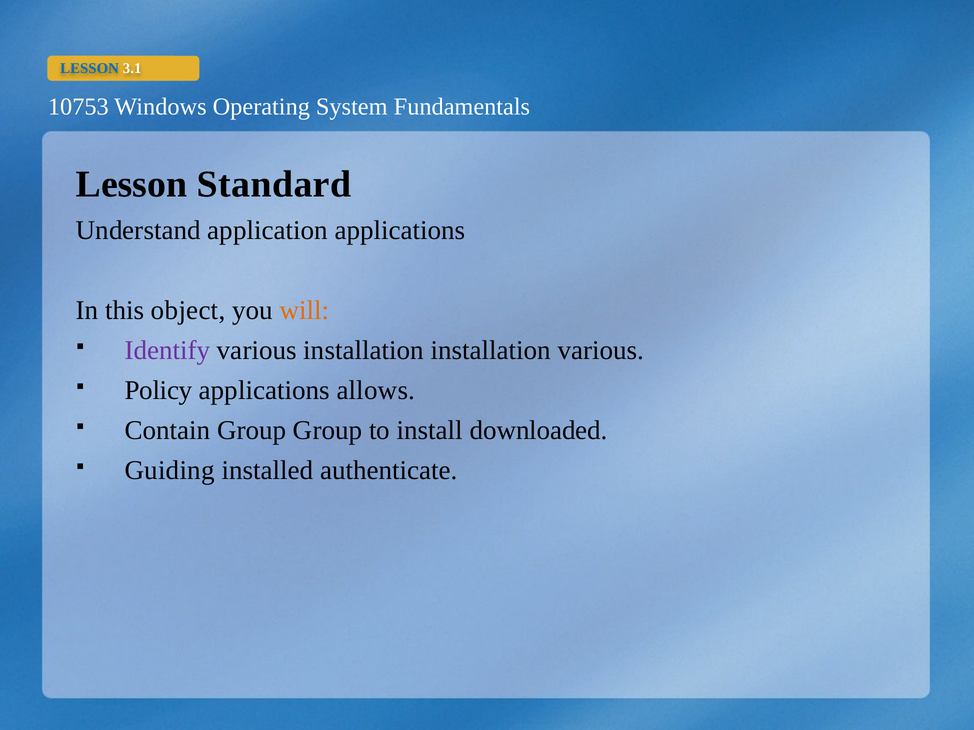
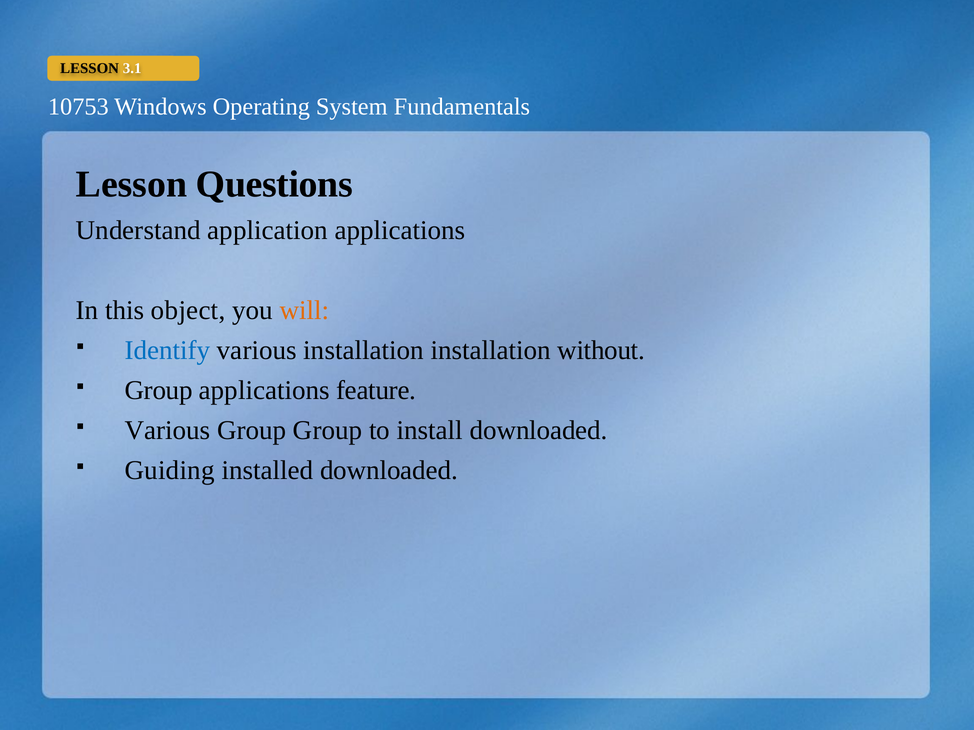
LESSON colour: blue -> black (90, 68)
Standard: Standard -> Questions (274, 184)
Identify colour: purple -> blue (167, 350)
installation various: various -> without (601, 350)
Policy: Policy -> Group (159, 391)
allows: allows -> feature (376, 391)
Contain: Contain -> Various (167, 431)
installed authenticate: authenticate -> downloaded (389, 471)
